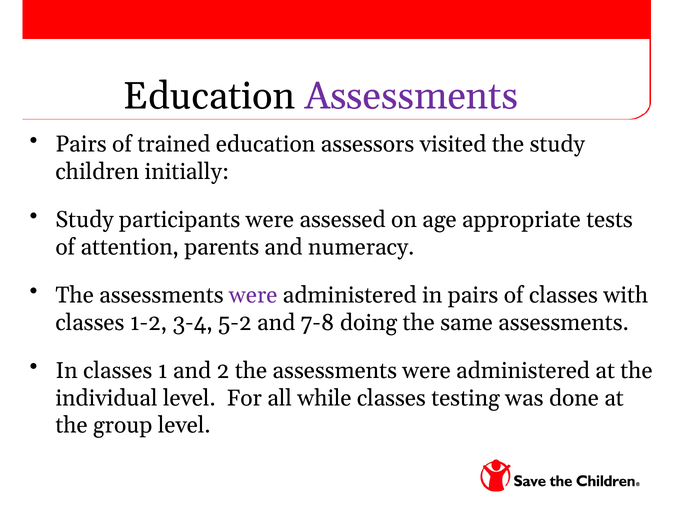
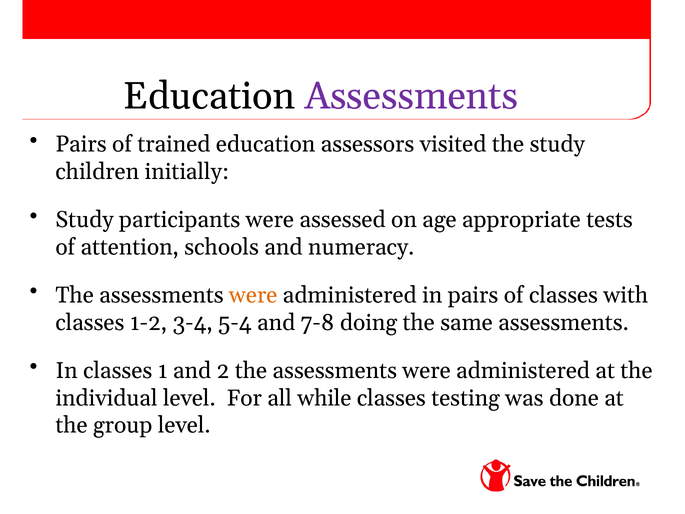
parents: parents -> schools (222, 247)
were colour: purple -> orange (253, 295)
5-2: 5-2 -> 5-4 (235, 322)
